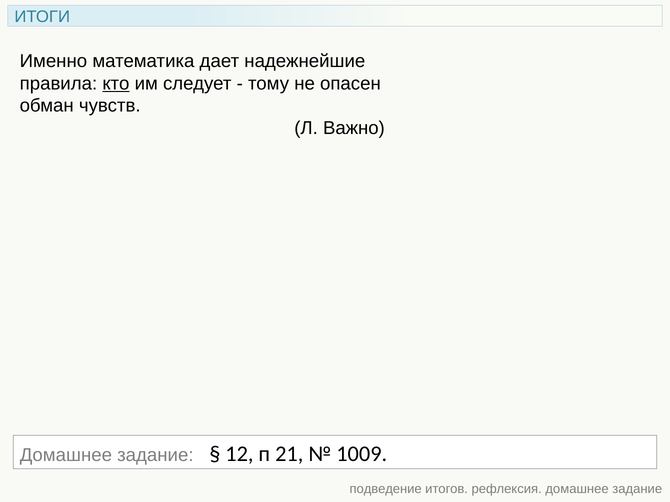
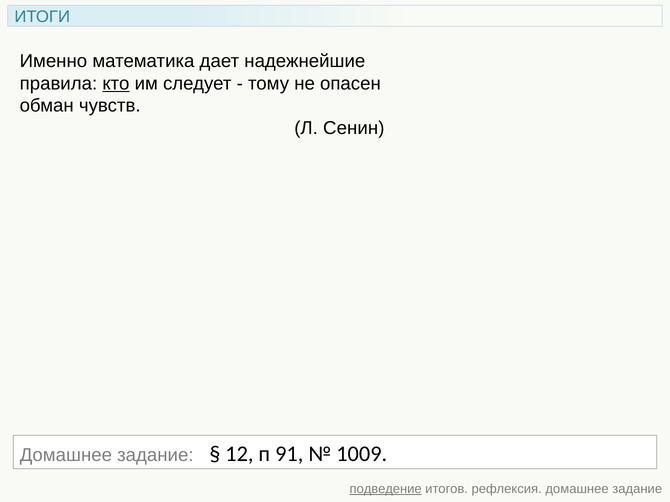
Важно: Важно -> Сенин (354, 128)
21: 21 -> 91 (289, 454)
подведение underline: none -> present (386, 489)
